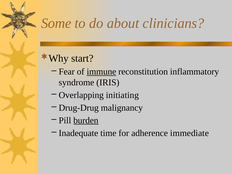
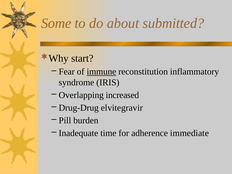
clinicians: clinicians -> submitted (173, 23)
initiating: initiating -> increased (122, 95)
malignancy: malignancy -> elvitegravir (122, 108)
burden underline: present -> none (86, 120)
